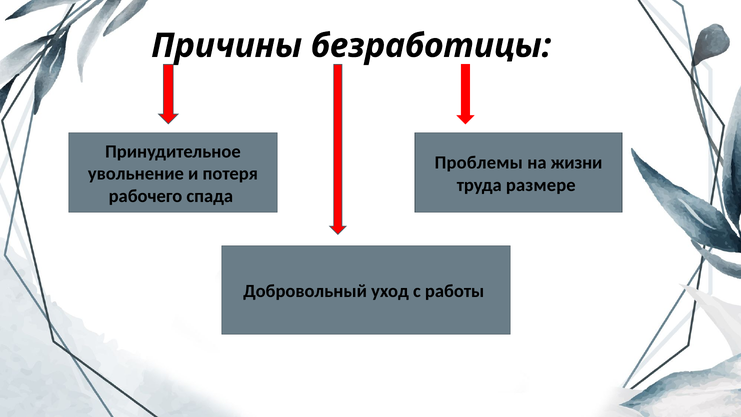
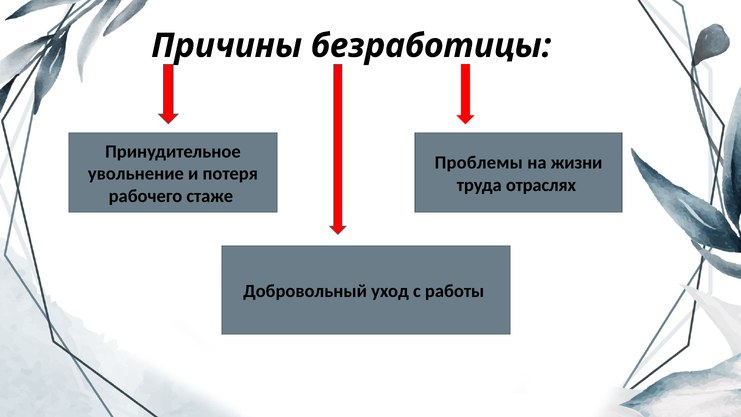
размере: размере -> отраслях (541, 185)
спада: спада -> стаже (210, 196)
